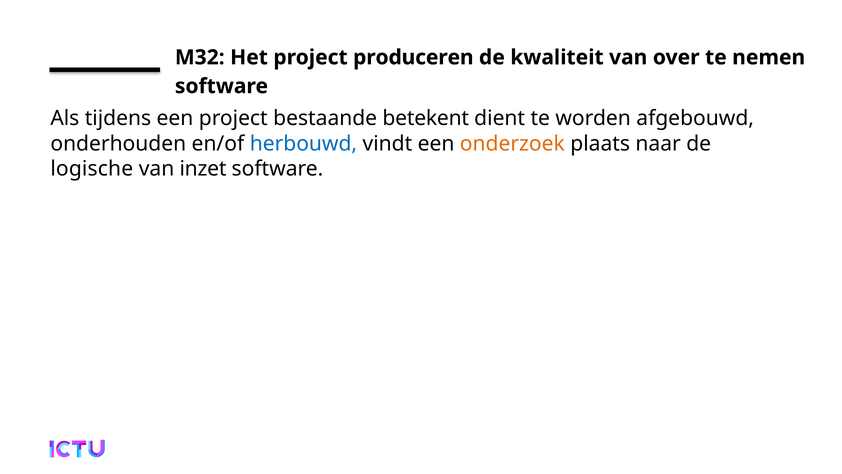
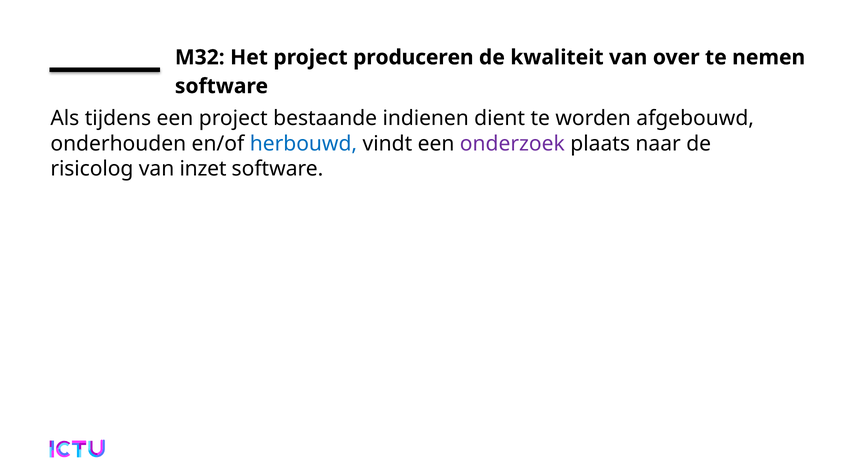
betekent: betekent -> indienen (426, 118)
onderzoek colour: orange -> purple (512, 143)
logische: logische -> risicolog (92, 169)
